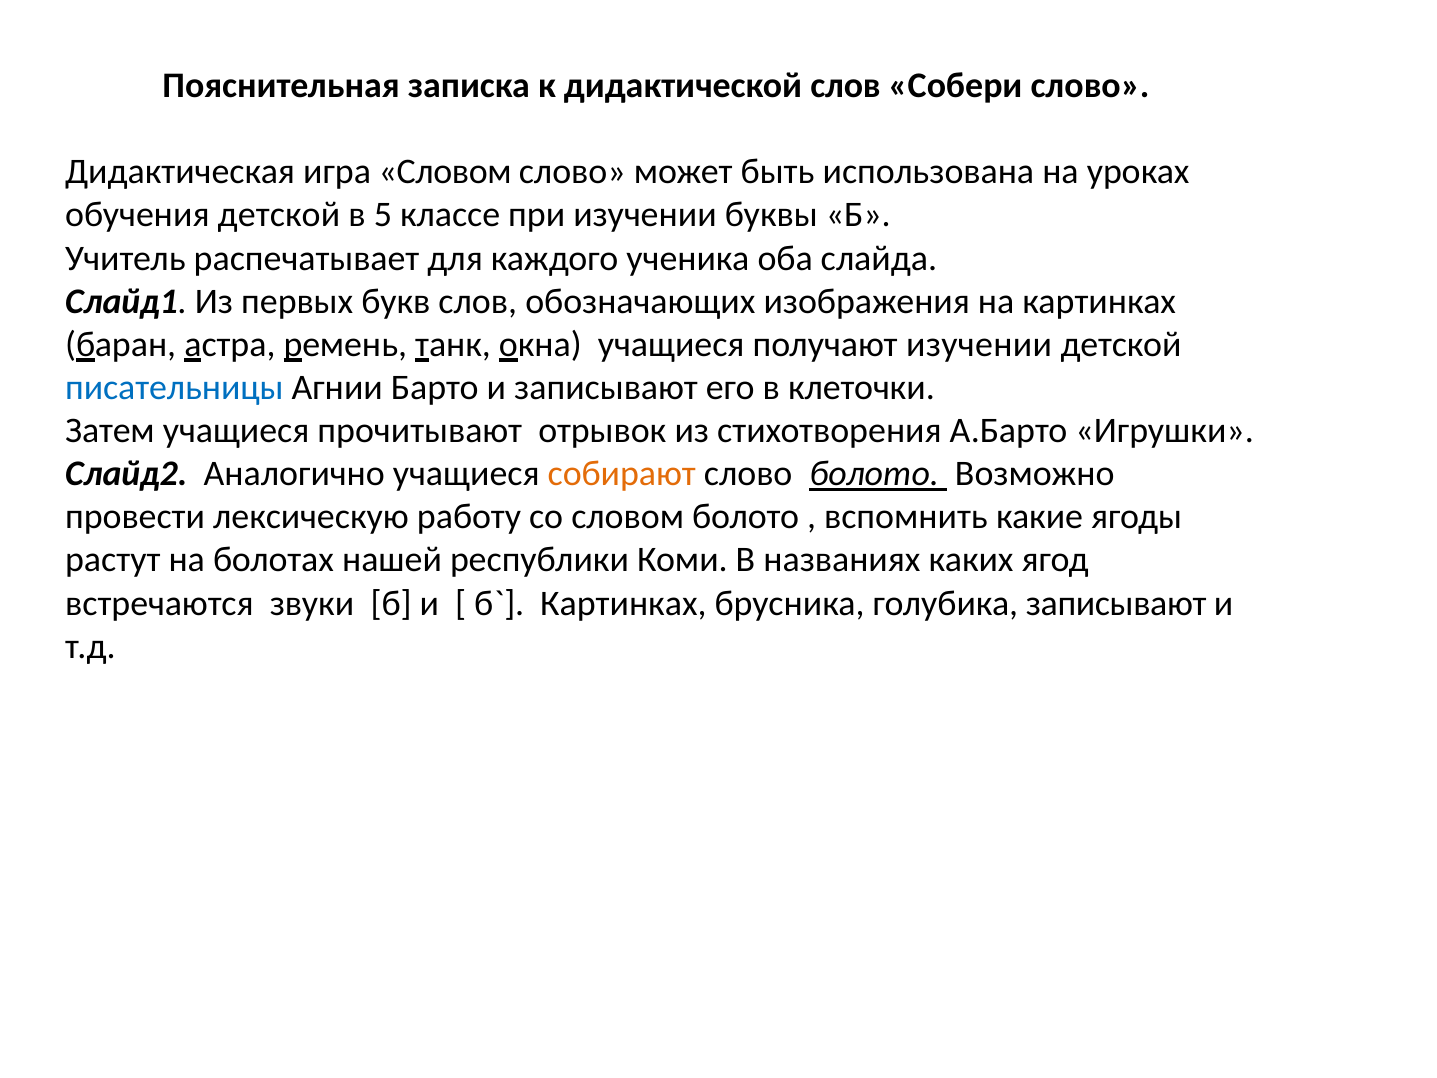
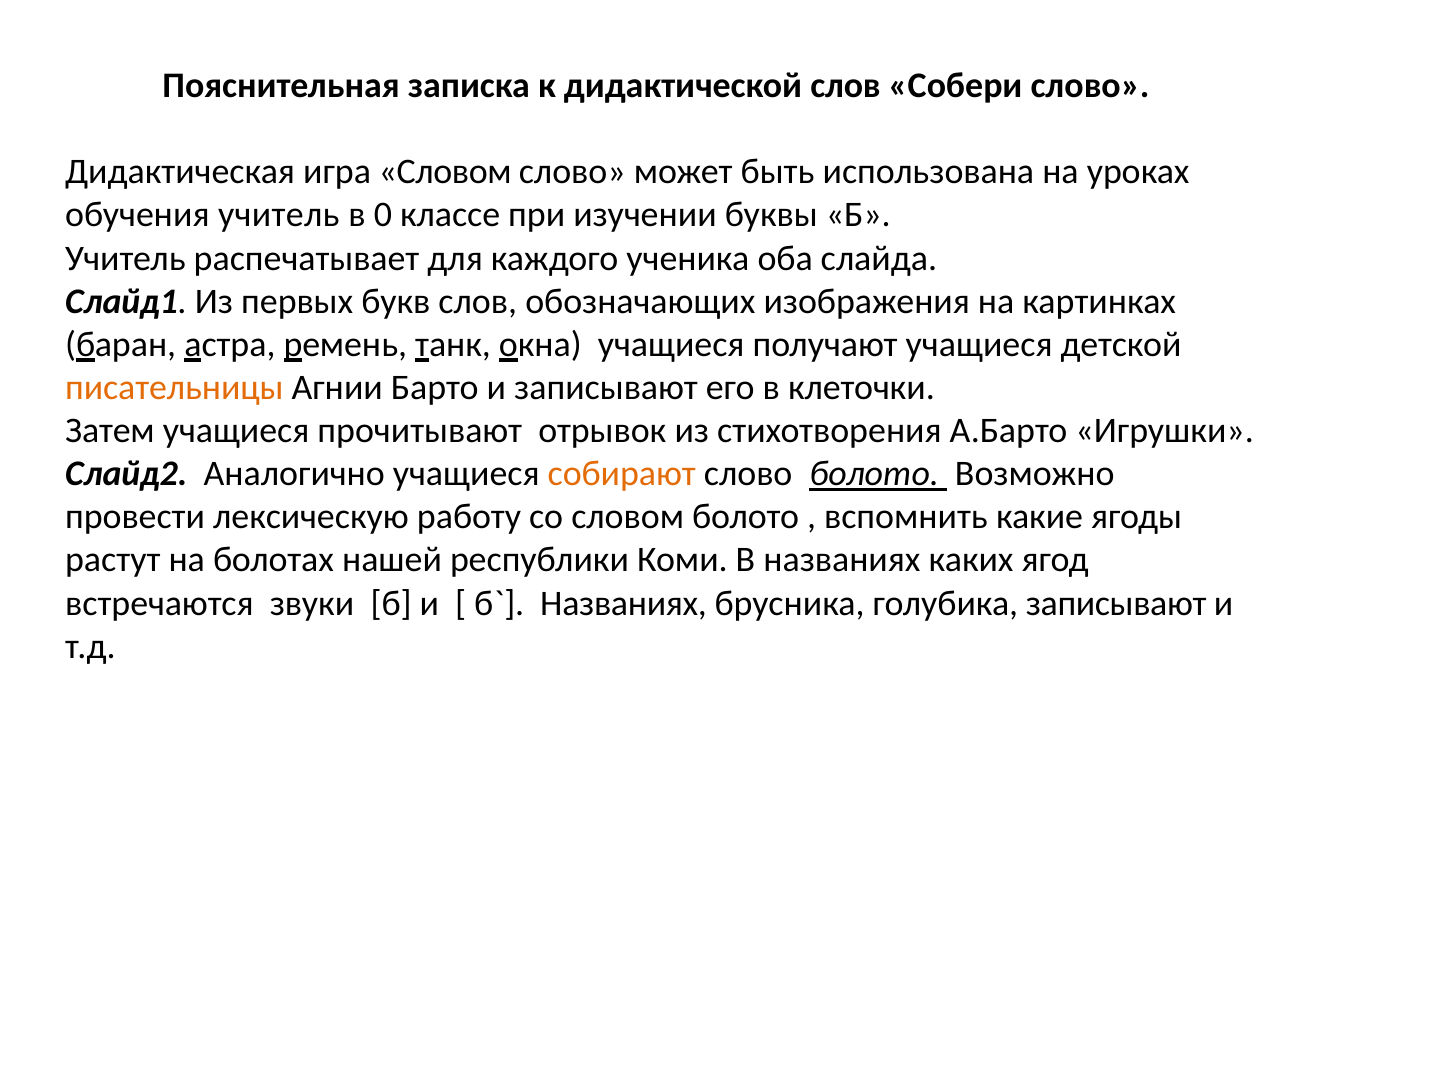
обучения детской: детской -> учитель (279, 215)
5: 5 -> 0 (383, 215)
получают изучении: изучении -> учащиеся (979, 344)
писательницы colour: blue -> orange (174, 388)
Картинках: Картинках -> Названиях (624, 603)
